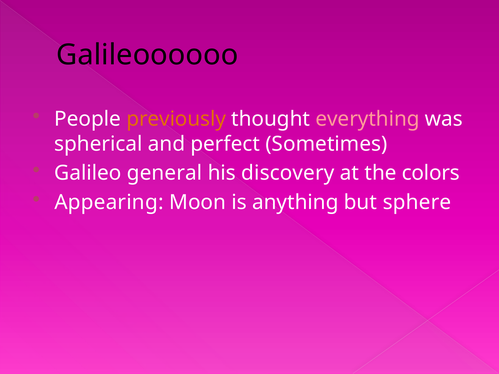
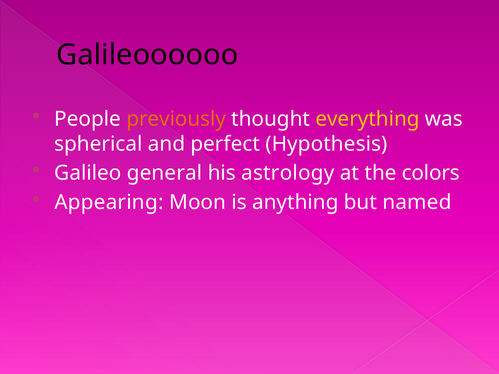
everything colour: pink -> yellow (368, 119)
Sometimes: Sometimes -> Hypothesis (326, 144)
discovery: discovery -> astrology (288, 173)
sphere: sphere -> named (417, 202)
